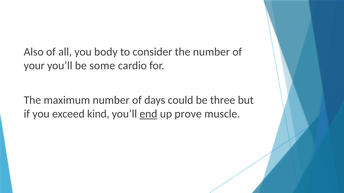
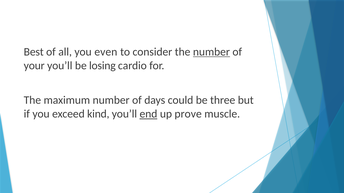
Also: Also -> Best (34, 52)
body: body -> even (106, 52)
number underline: none -> present (211, 52)
some: some -> losing (102, 66)
